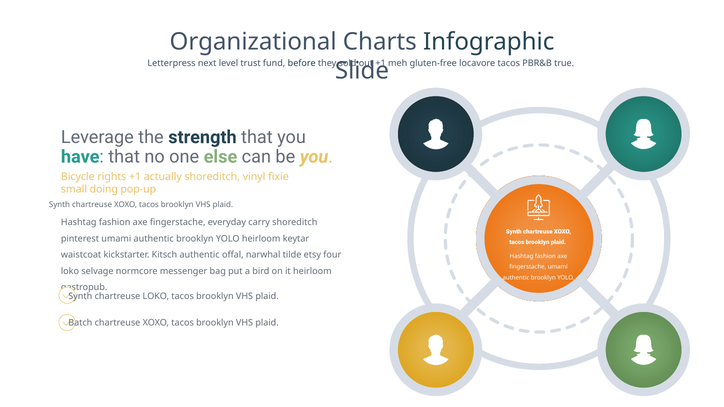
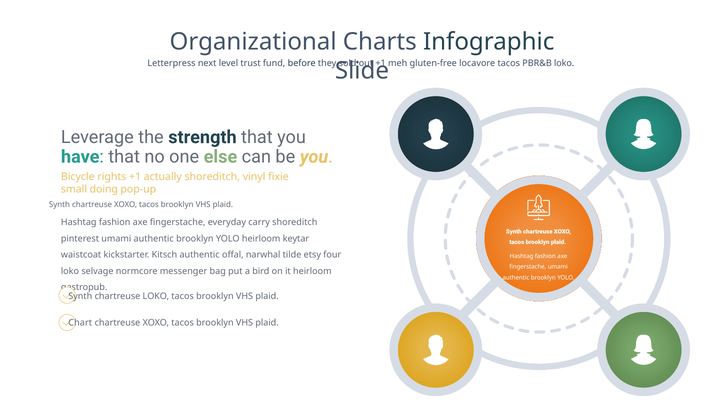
PBR&B true: true -> loko (564, 63)
Batch: Batch -> Chart (80, 323)
